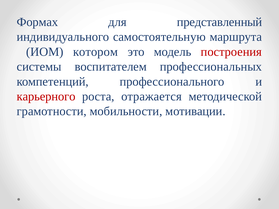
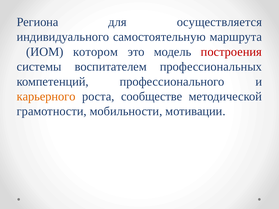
Формах: Формах -> Региона (37, 22)
представленный: представленный -> осуществляется (219, 22)
карьерного colour: red -> orange (46, 97)
отражается: отражается -> сообществе (152, 97)
